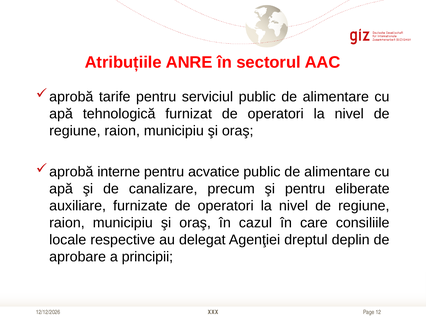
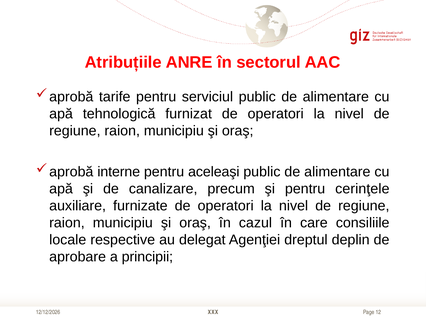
acvatice: acvatice -> aceleaşi (214, 172)
eliberate: eliberate -> cerinţele (362, 189)
